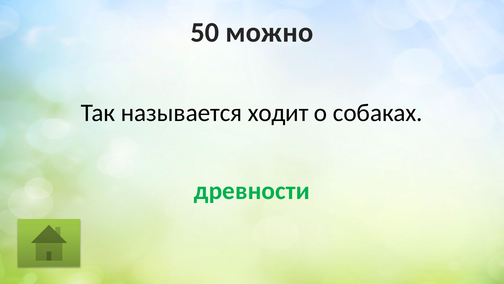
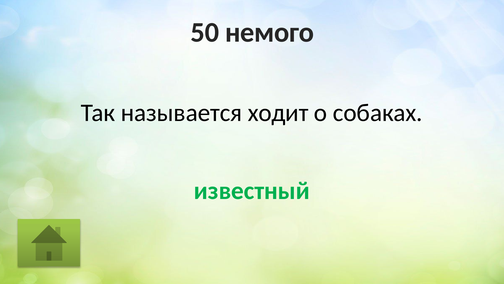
можно: можно -> немого (270, 32)
древности: древности -> известный (252, 190)
